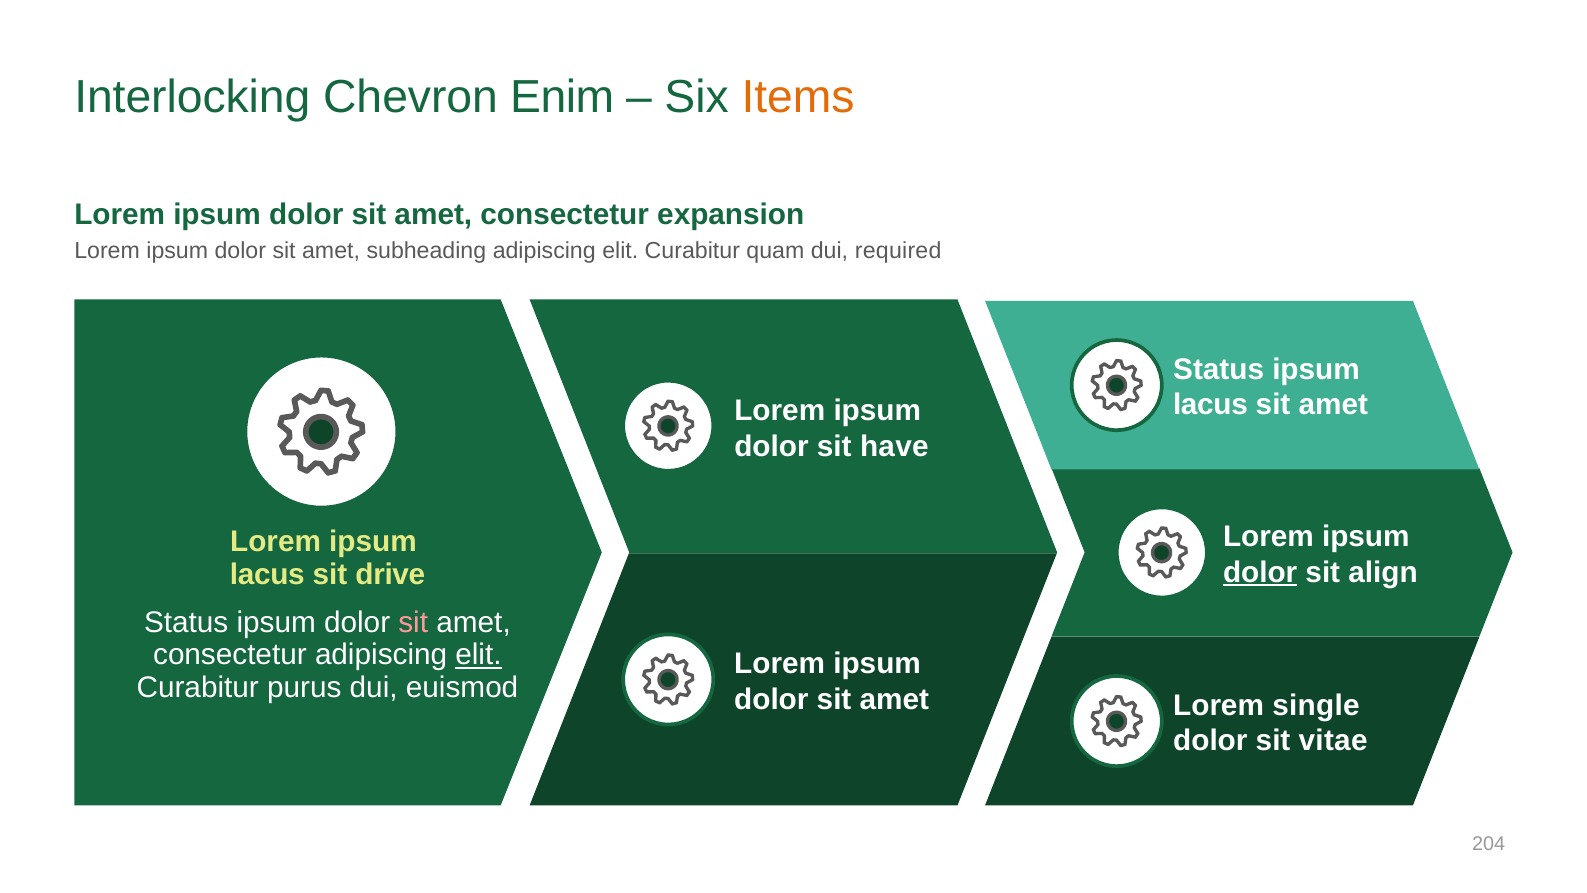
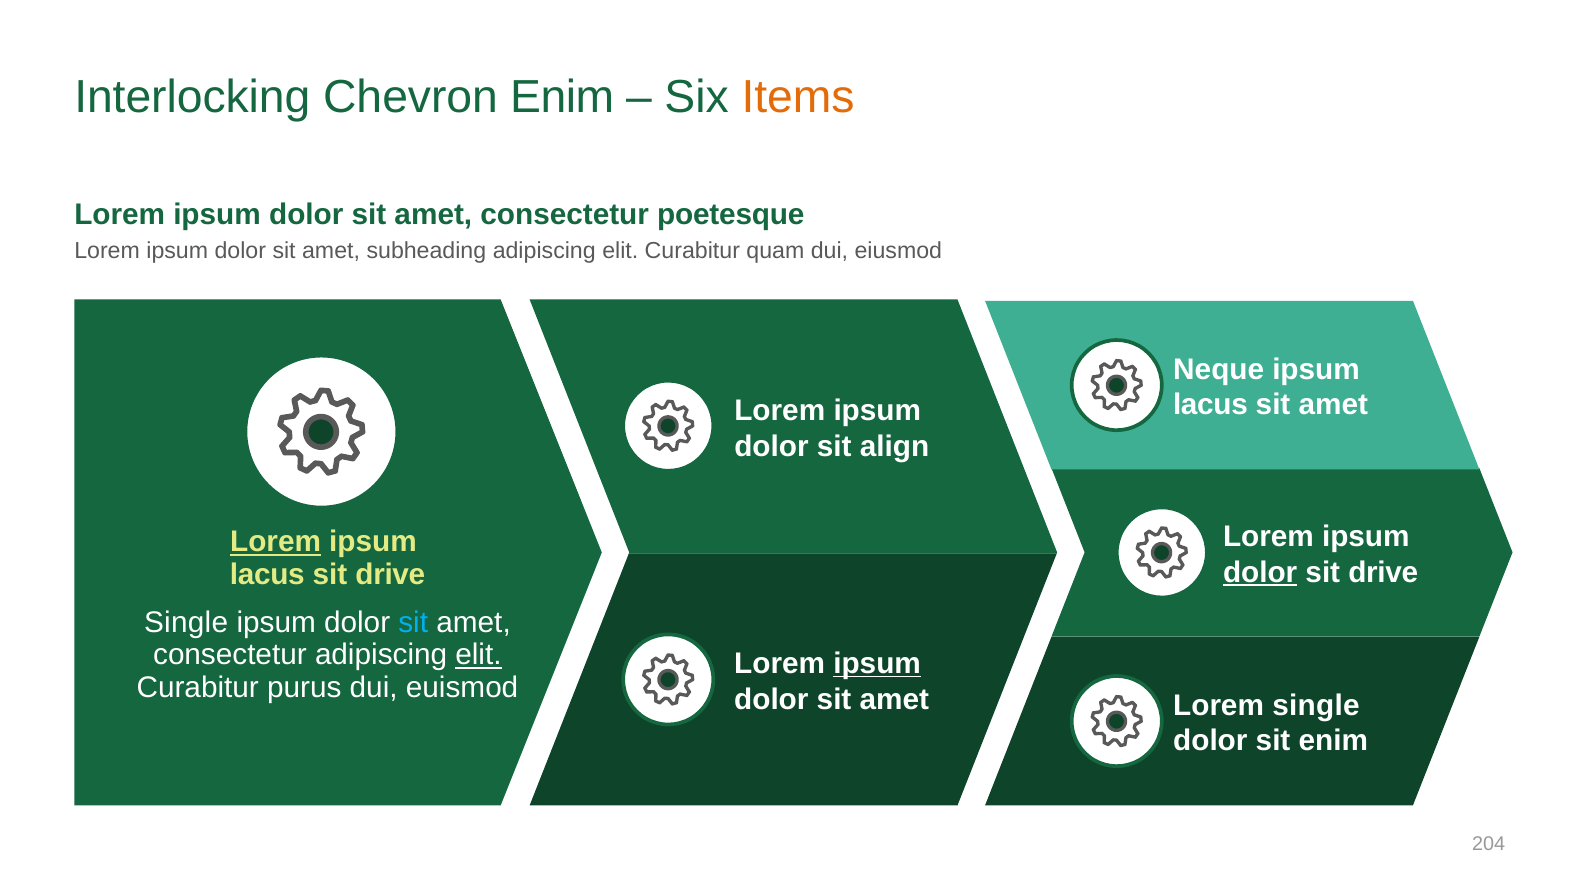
expansion: expansion -> poetesque (731, 215)
required: required -> eiusmod (898, 251)
Status: Status -> Neque (1219, 369)
have: have -> align (894, 446)
Lorem underline: none -> present (276, 542)
align: align -> drive (1383, 572)
Status: Status -> Single (186, 623)
sit colour: pink -> light blue (413, 623)
ipsum underline: none -> present (877, 663)
sit vitae: vitae -> enim (1333, 741)
